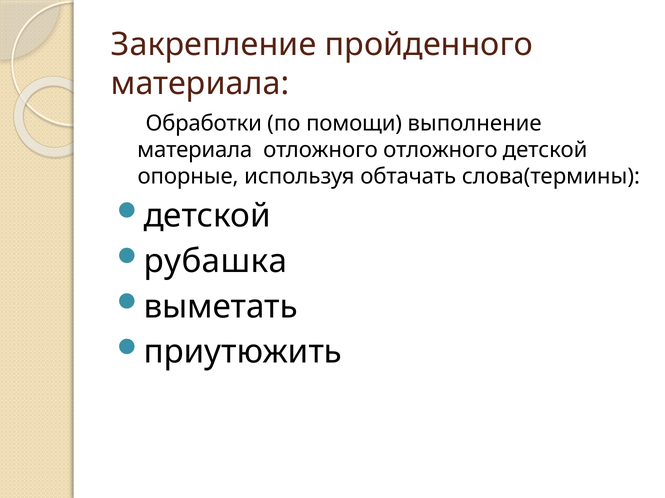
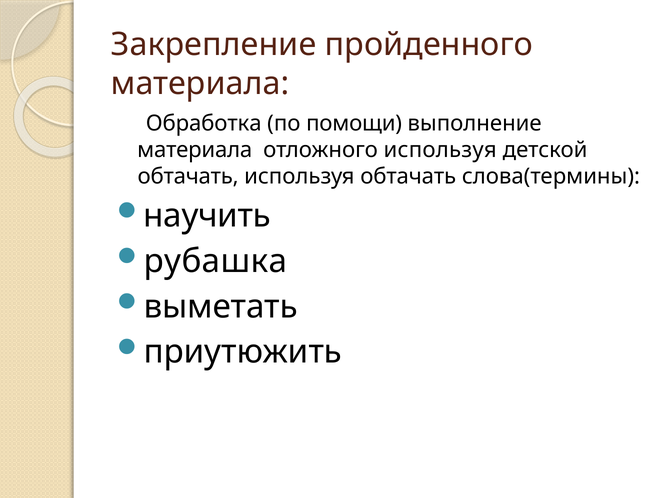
Обработки: Обработки -> Обработка (204, 123)
отложного отложного: отложного -> используя (440, 150)
опорные: опорные -> обтачать (188, 177)
детской: детской -> научить (207, 216)
